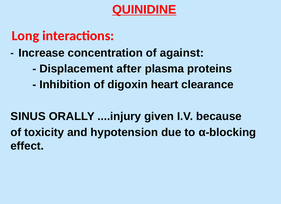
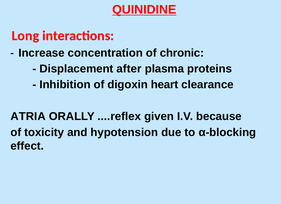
against: against -> chronic (182, 53)
SINUS: SINUS -> ATRIA (28, 117)
....injury: ....injury -> ....reflex (119, 117)
